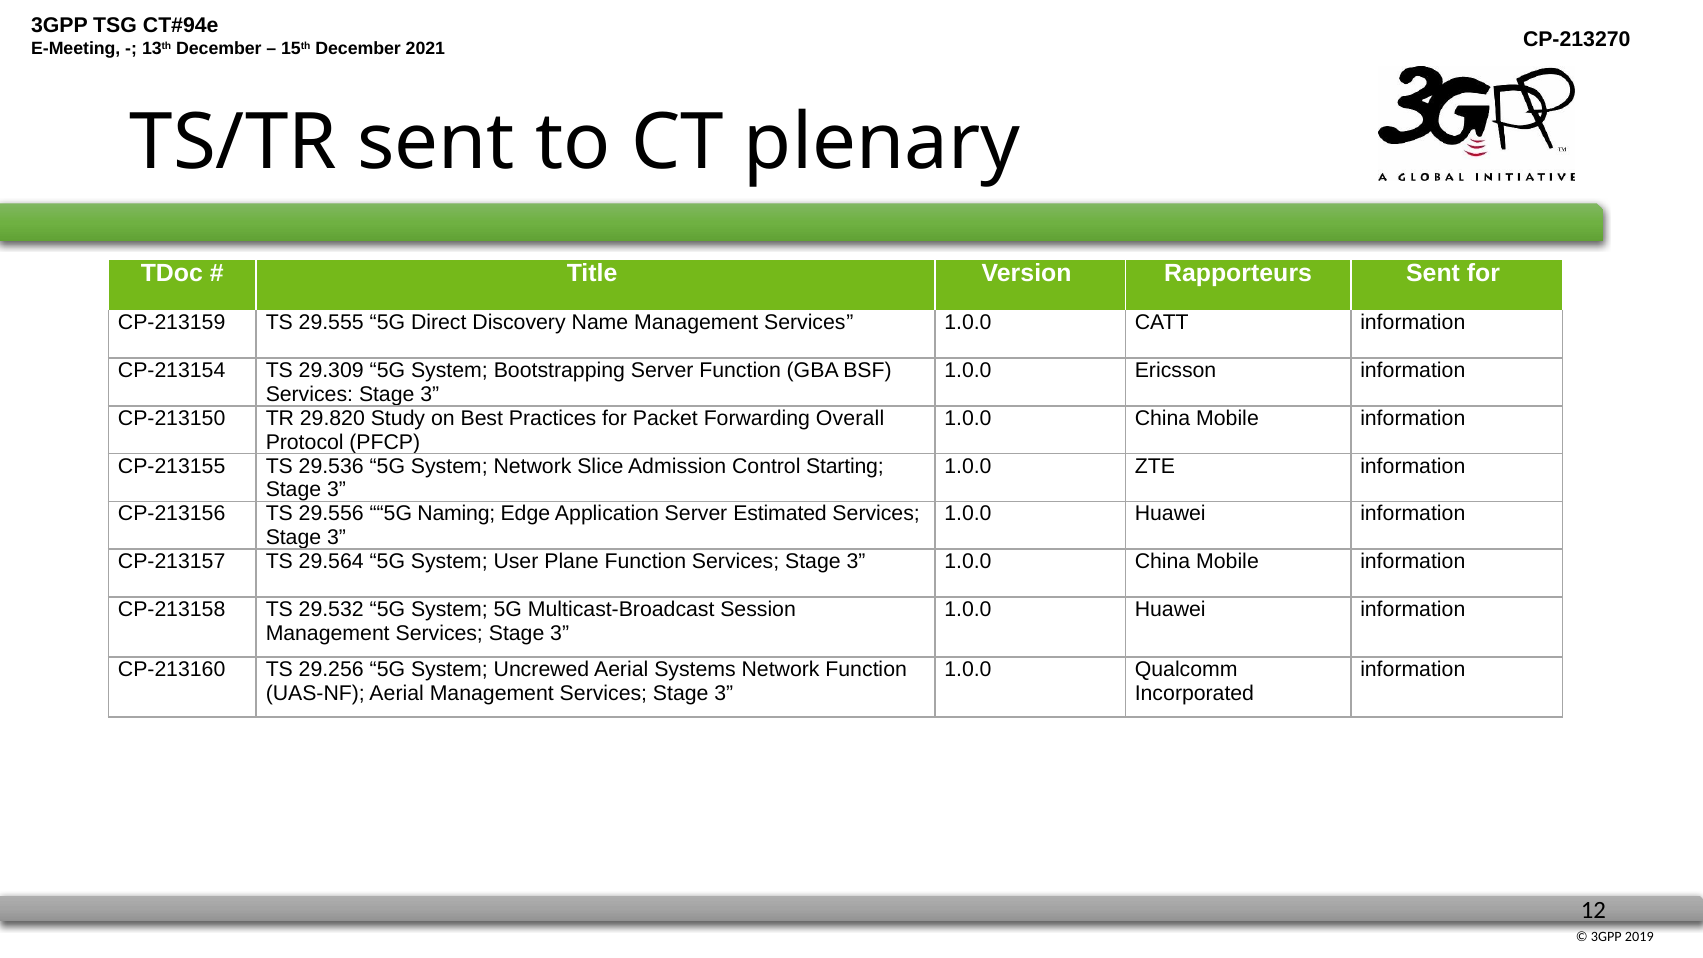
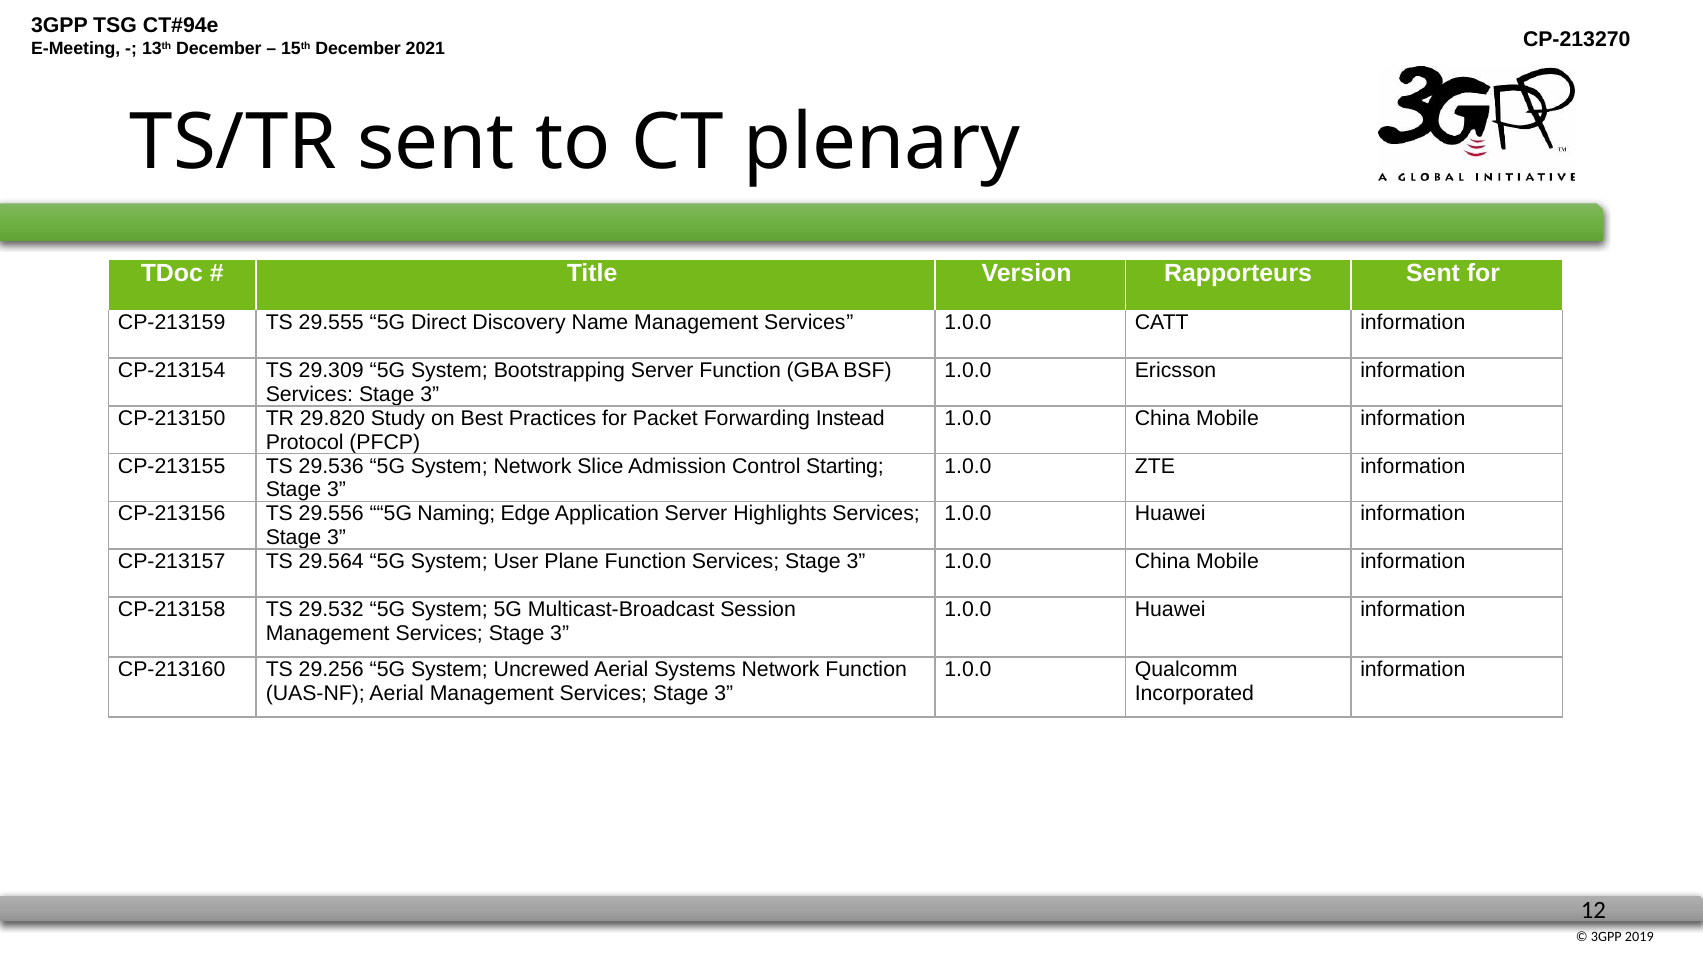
Overall: Overall -> Instead (850, 418)
Estimated: Estimated -> Highlights (780, 514)
